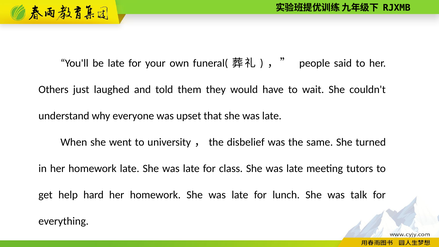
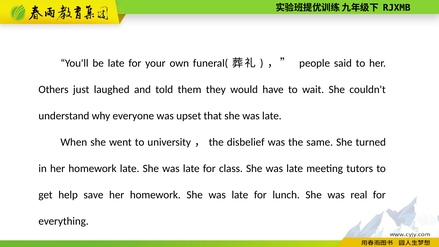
hard: hard -> save (93, 195)
talk: talk -> real (359, 195)
